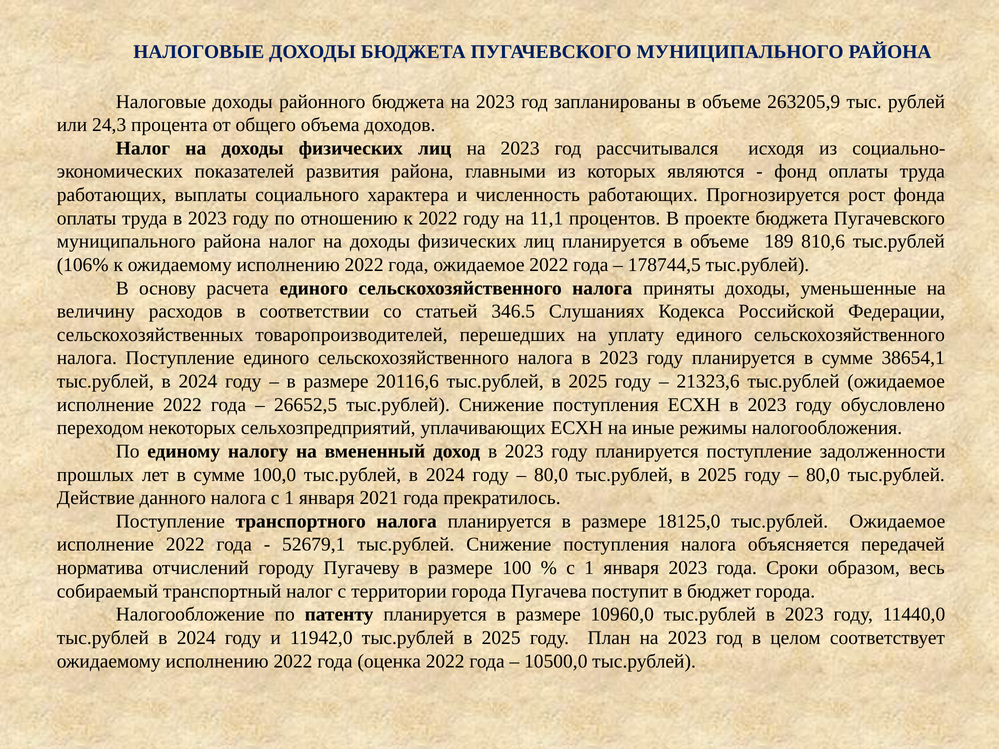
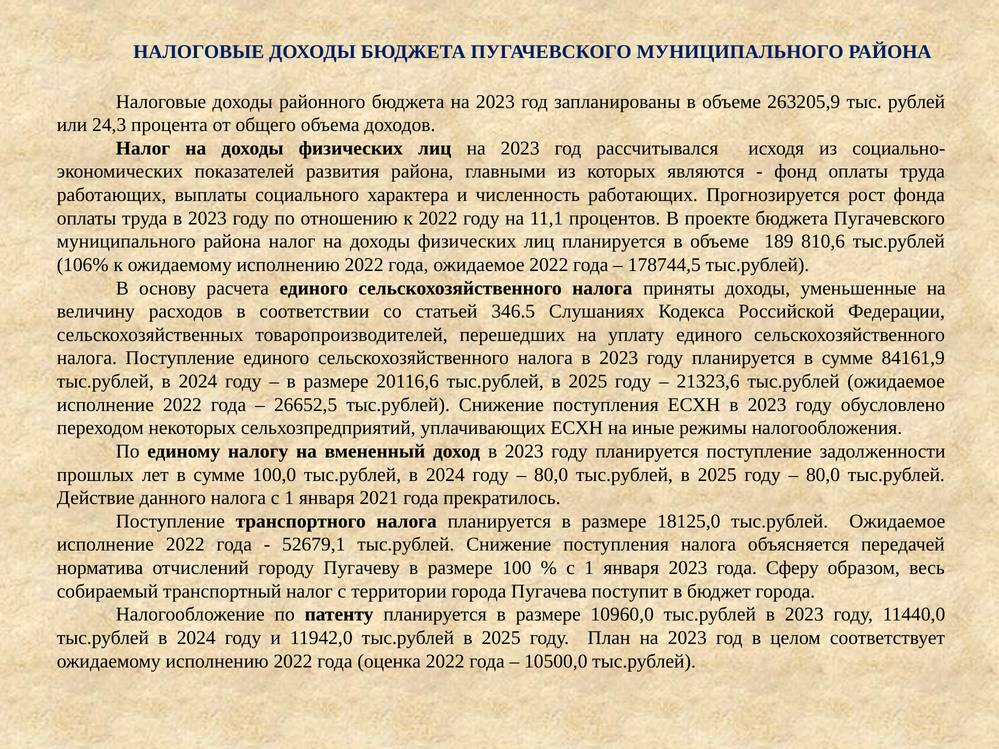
38654,1: 38654,1 -> 84161,9 (913, 358)
Сроки: Сроки -> Сферу (792, 568)
